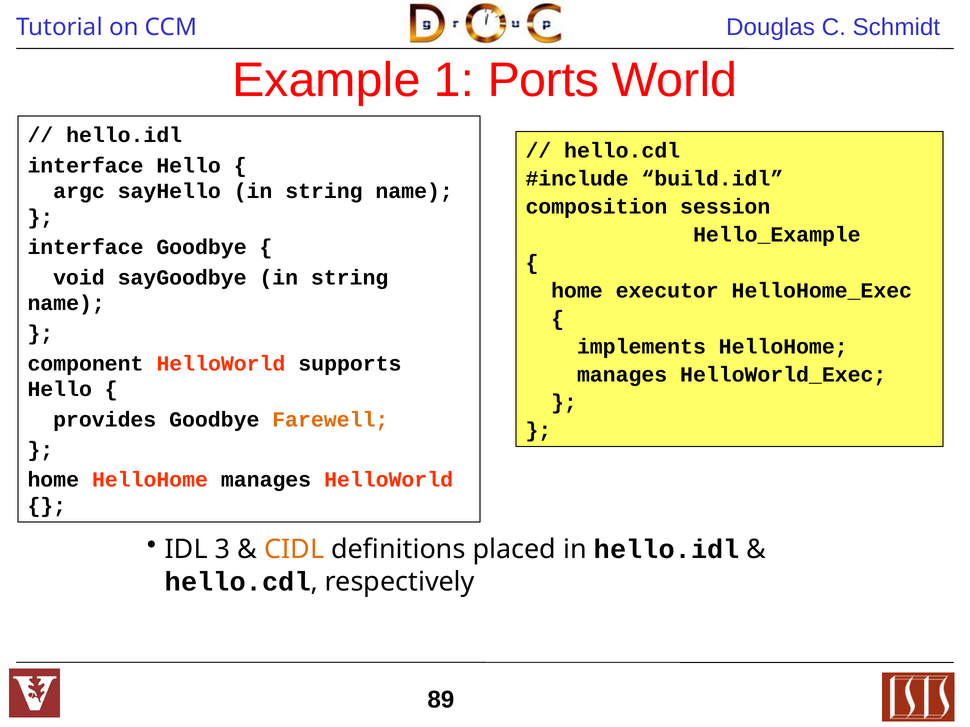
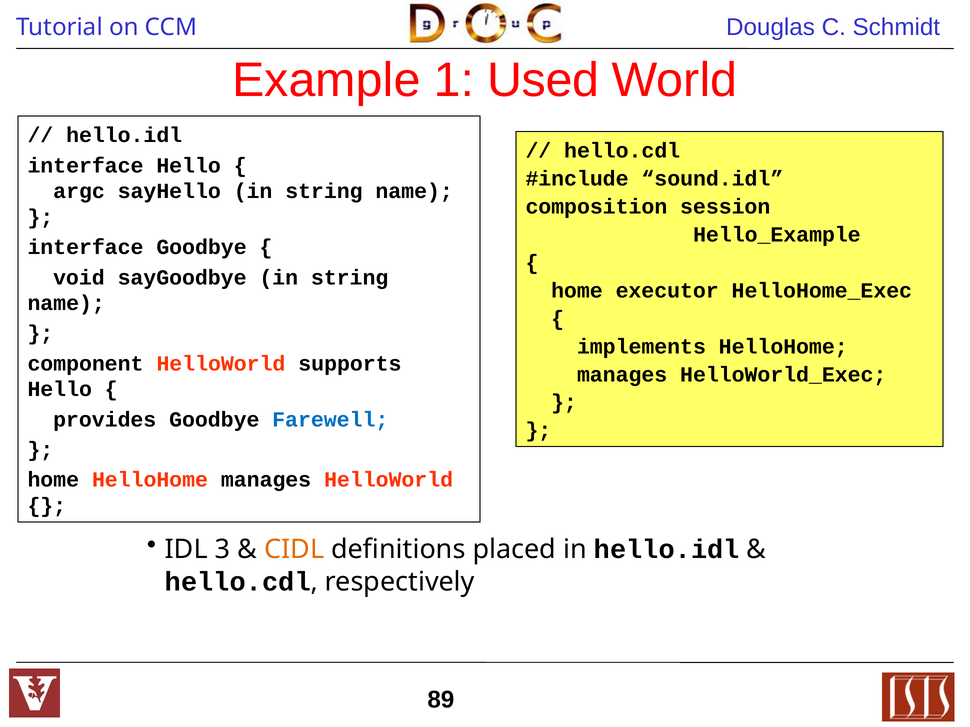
Ports: Ports -> Used (543, 80)
build.idl: build.idl -> sound.idl (712, 179)
Farewell colour: orange -> blue (330, 420)
